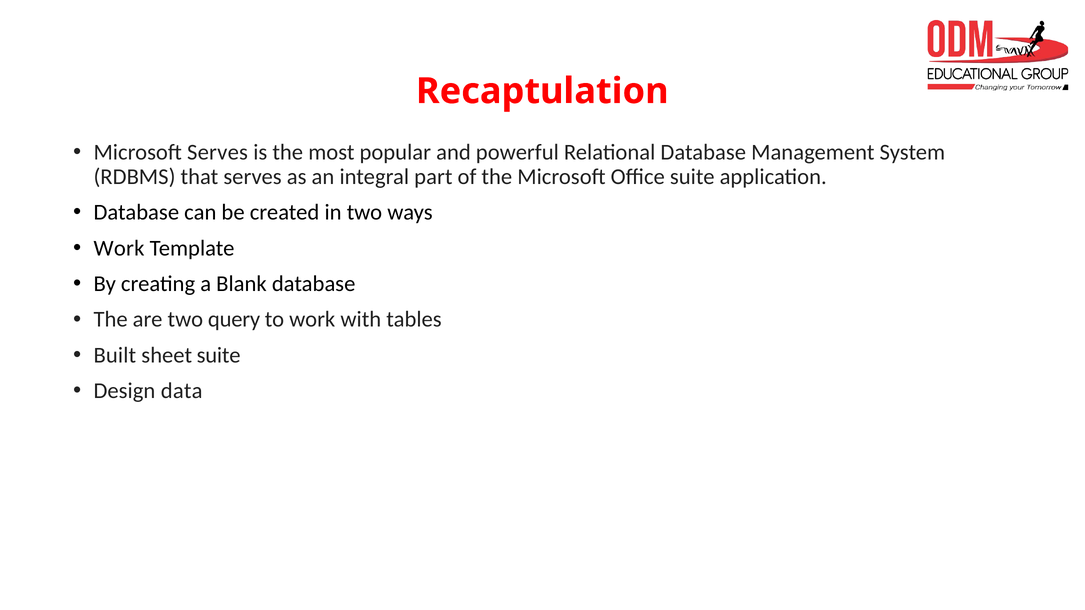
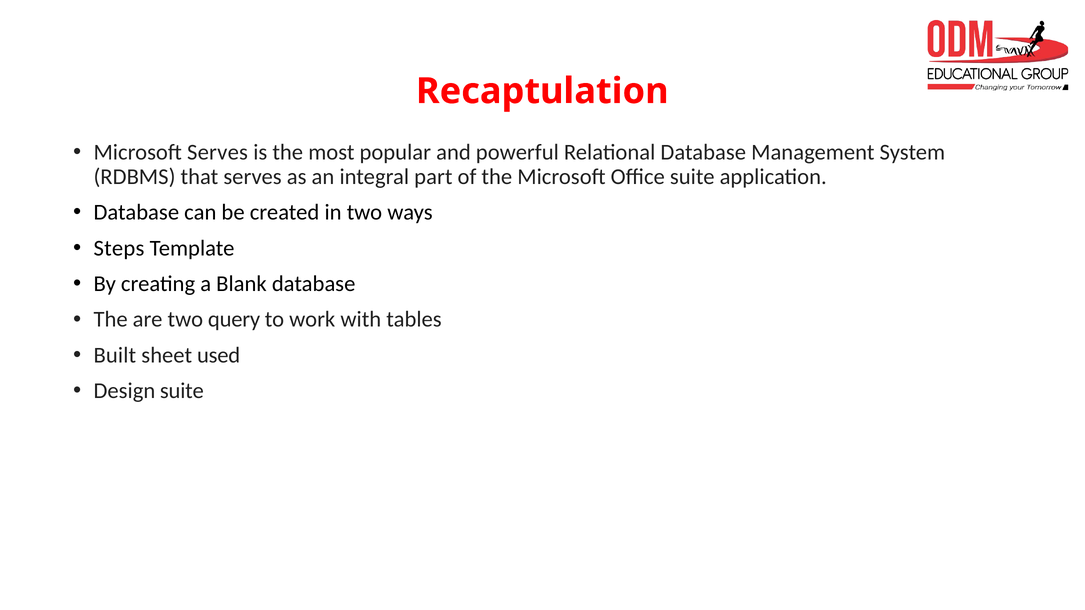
Work: Work -> Steps (119, 248)
sheet suite: suite -> used (219, 355)
Design data: data -> suite (182, 391)
